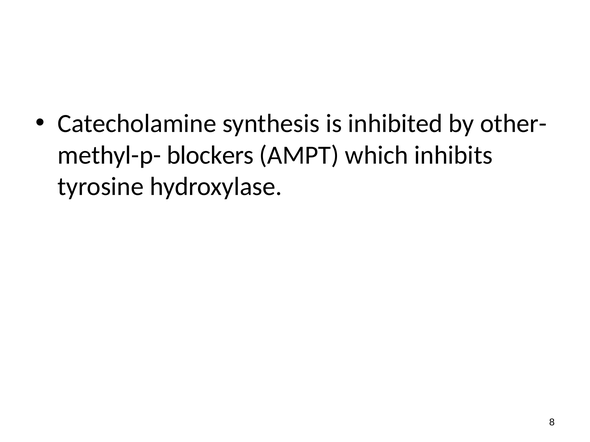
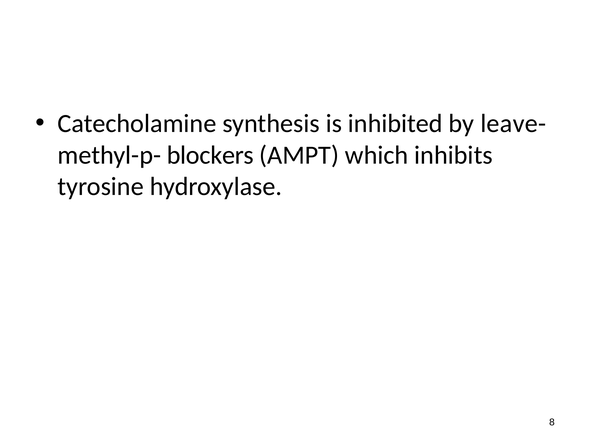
other-: other- -> leave- (513, 124)
